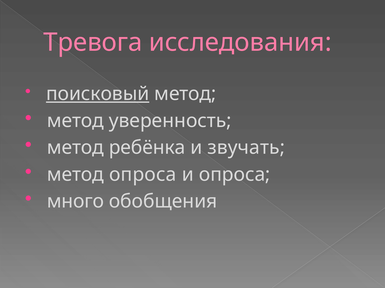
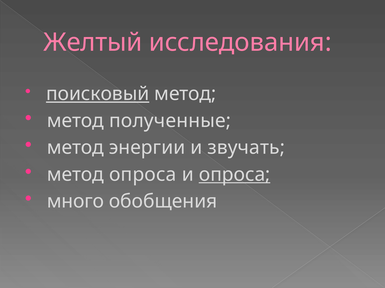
Тревога: Тревога -> Желтый (93, 42)
уверенность: уверенность -> полученные (170, 121)
ребёнка: ребёнка -> энергии (147, 148)
опроса underline: none -> present (235, 175)
